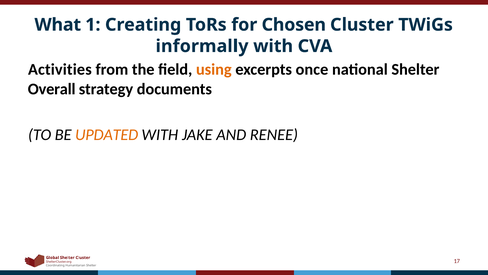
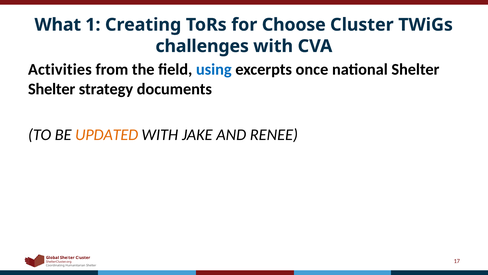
Chosen: Chosen -> Choose (294, 25)
informally: informally -> challenges (202, 46)
using colour: orange -> blue (214, 69)
Overall: Overall -> Shelter (52, 89)
